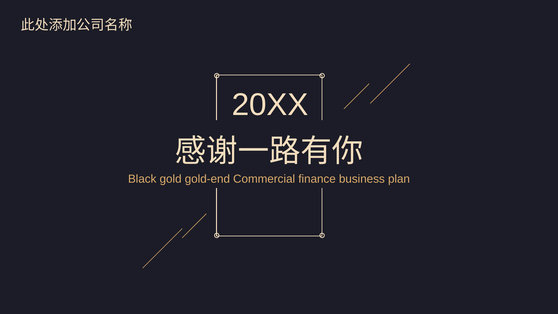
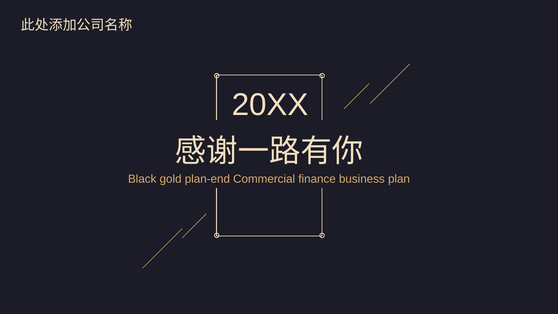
gold-end: gold-end -> plan-end (207, 179)
